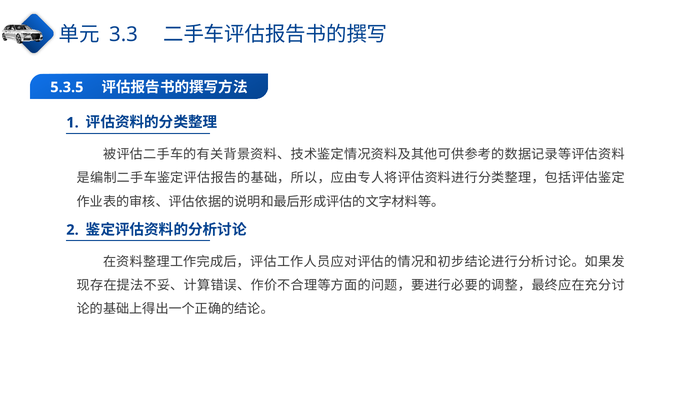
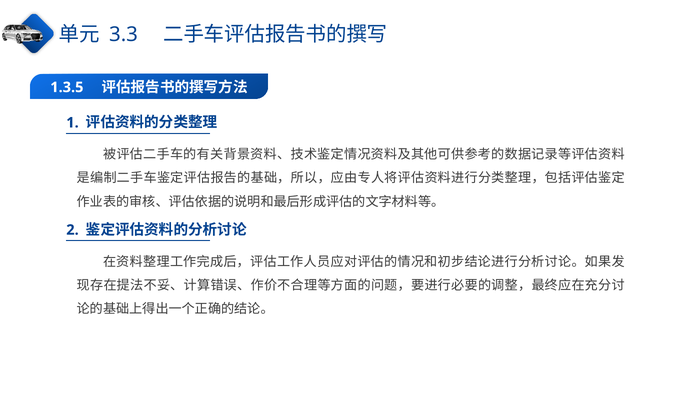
5.3.5: 5.3.5 -> 1.3.5 (67, 87)
